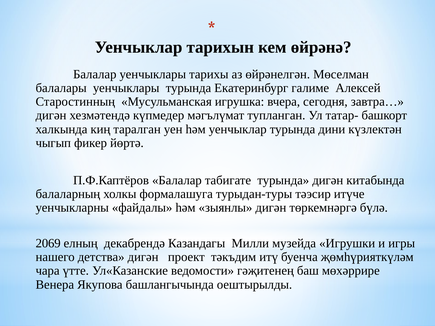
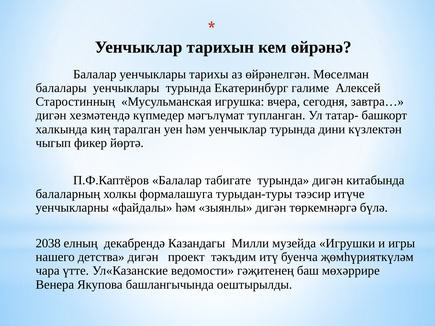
2069: 2069 -> 2038 (48, 244)
